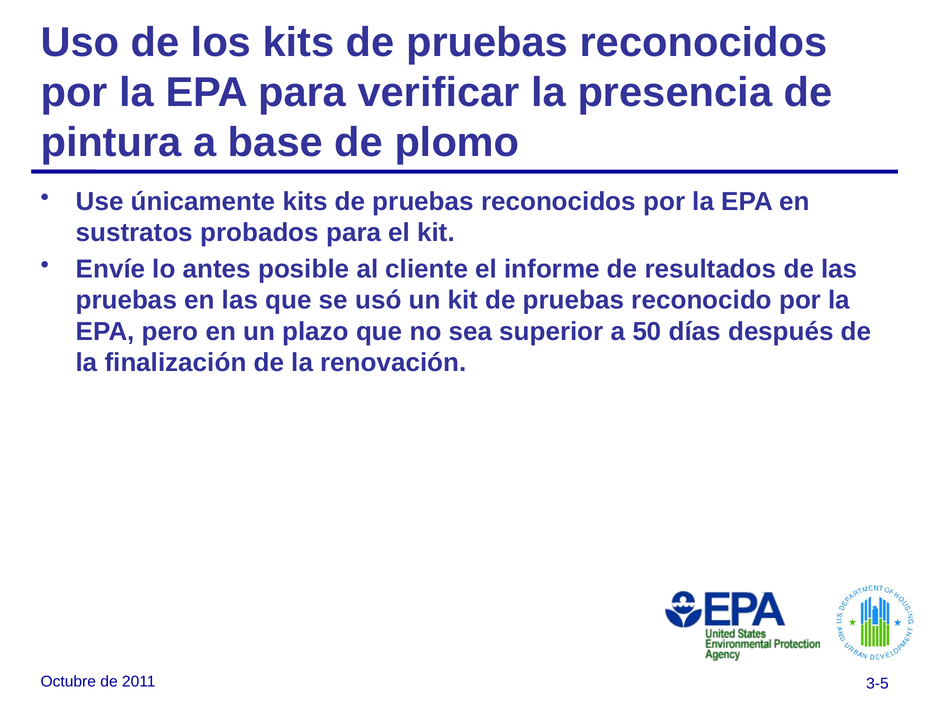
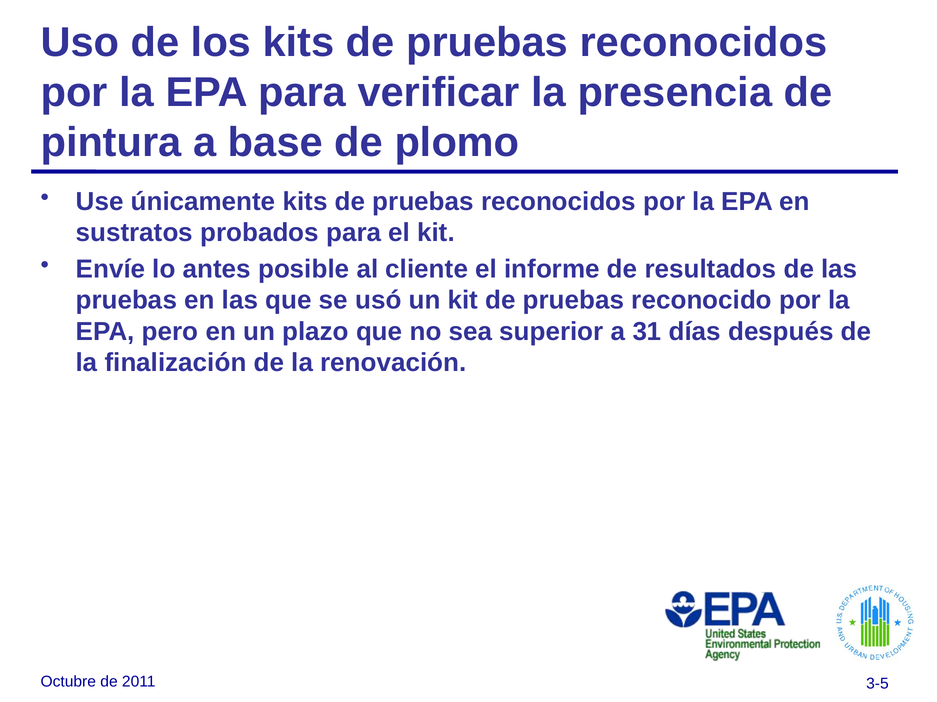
50: 50 -> 31 (647, 332)
